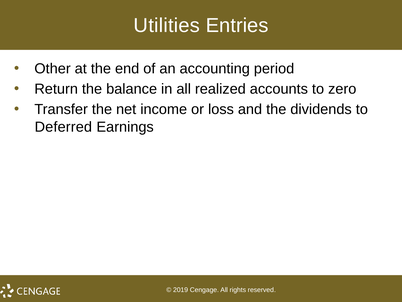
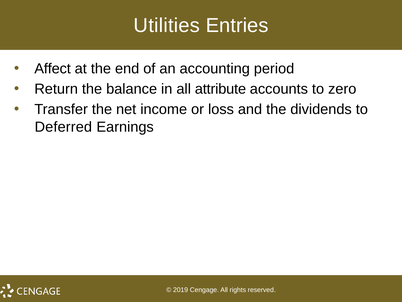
Other: Other -> Affect (53, 69)
realized: realized -> attribute (220, 89)
